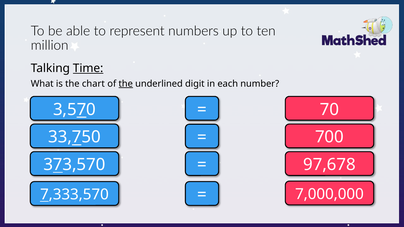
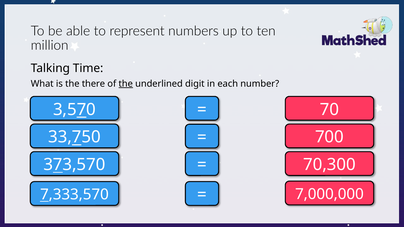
Time underline: present -> none (88, 68)
chart: chart -> there (93, 84)
97,678: 97,678 -> 70,300 (329, 165)
